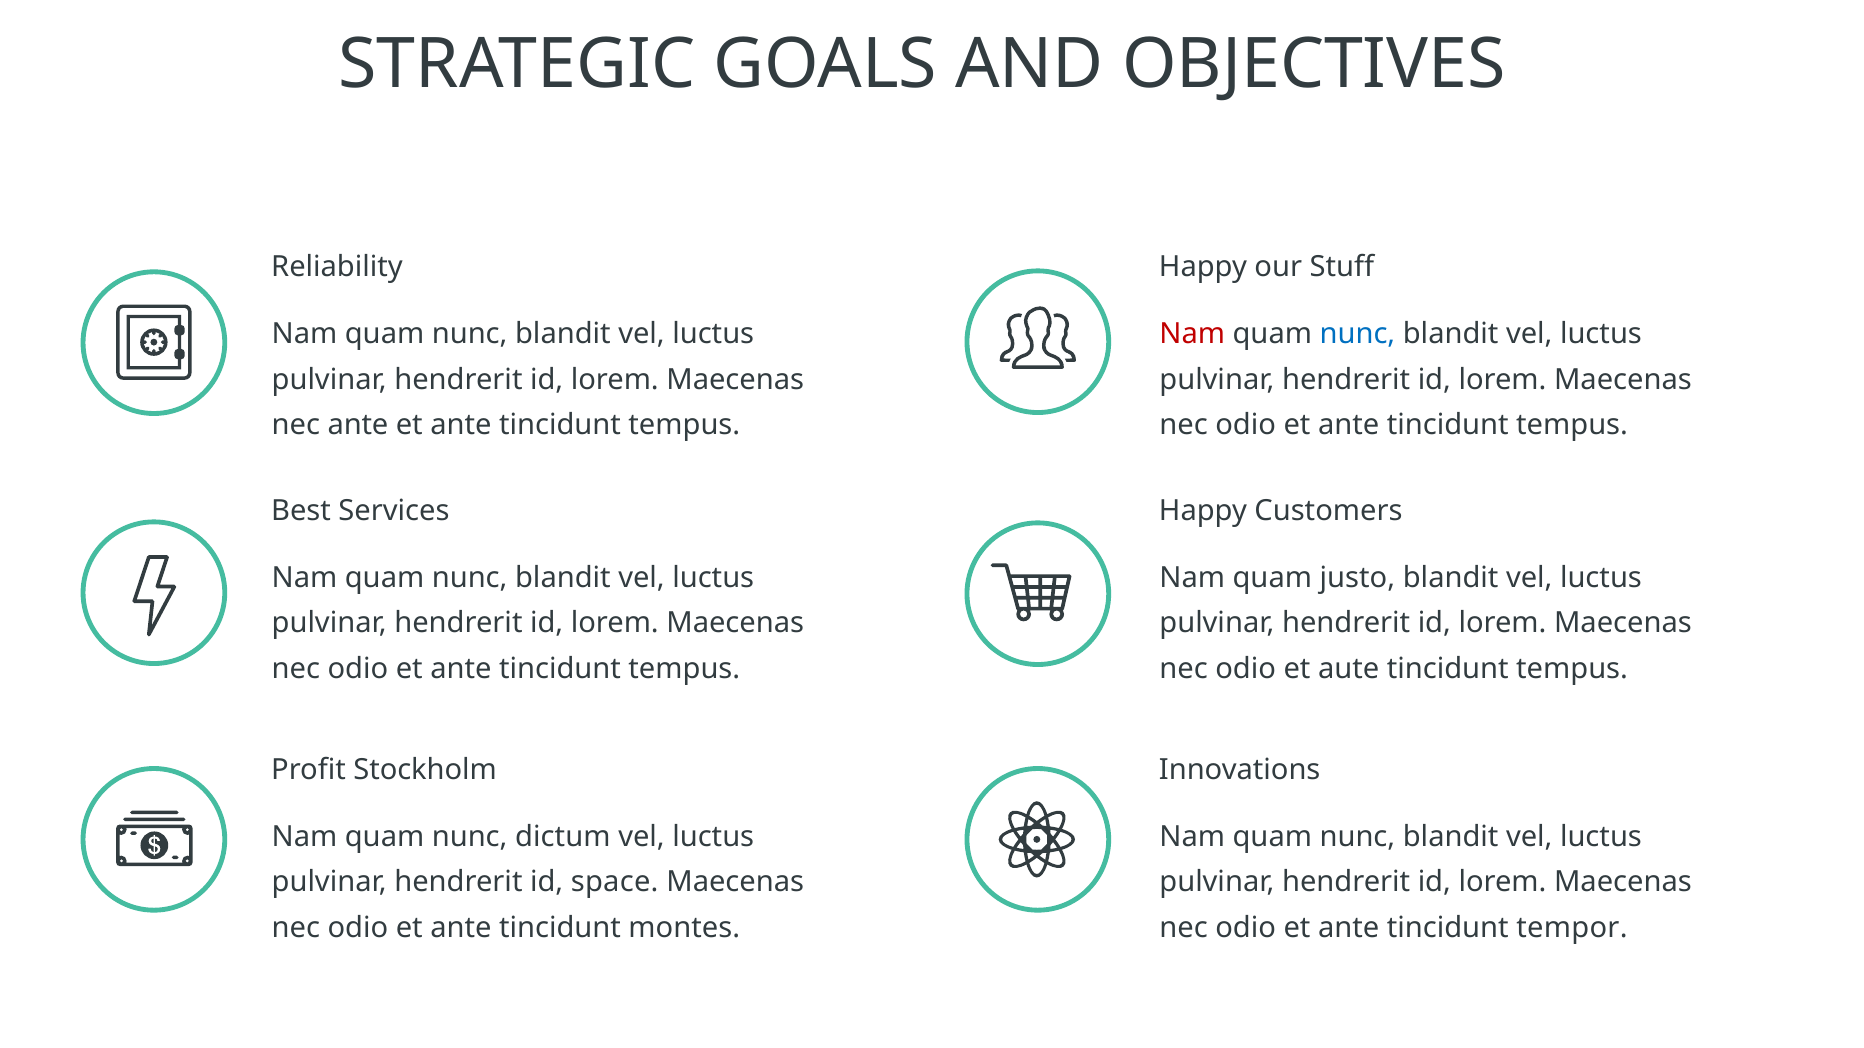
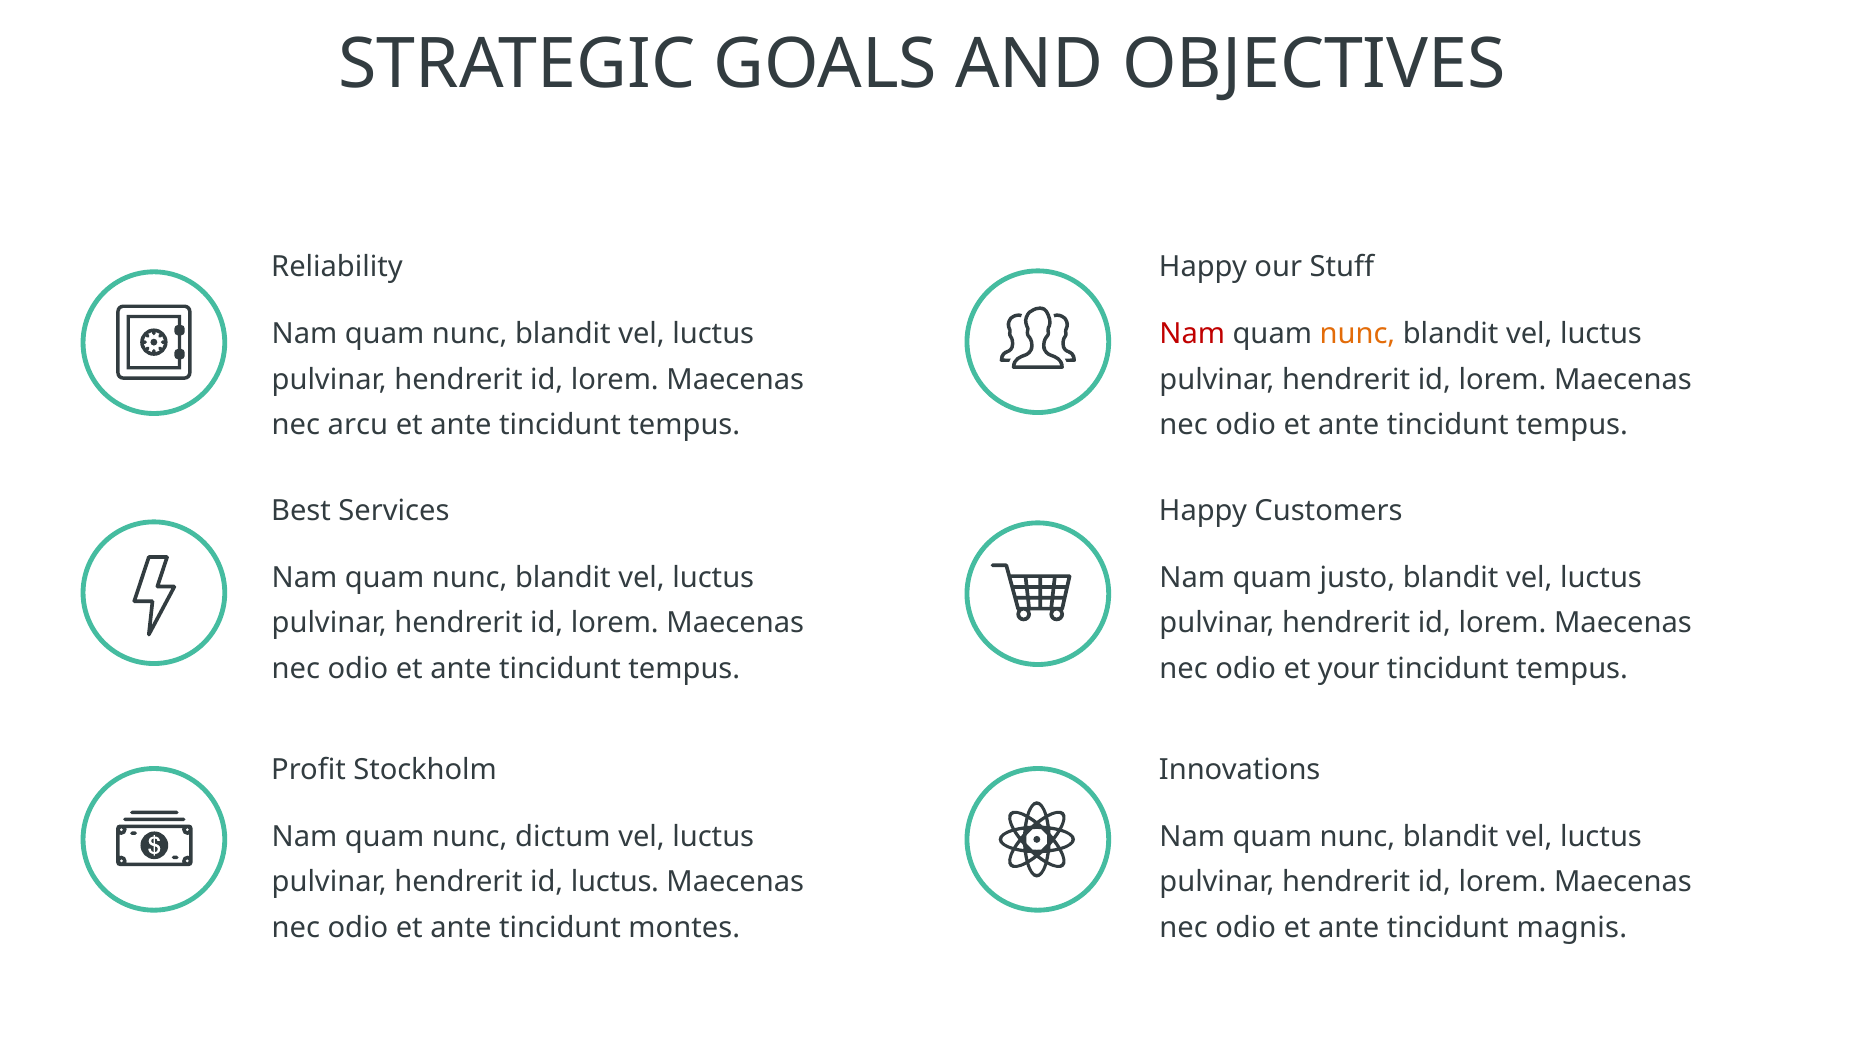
nunc colour: blue -> orange (1357, 334)
nec ante: ante -> arcu (358, 425)
aute: aute -> your (1349, 669)
id space: space -> luctus (615, 883)
tempor: tempor -> magnis (1572, 928)
